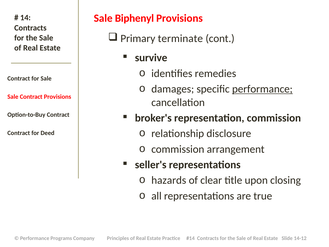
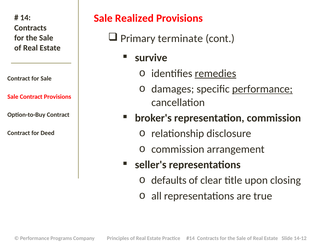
Biphenyl: Biphenyl -> Realized (134, 18)
remedies underline: none -> present (216, 73)
hazards: hazards -> defaults (169, 180)
